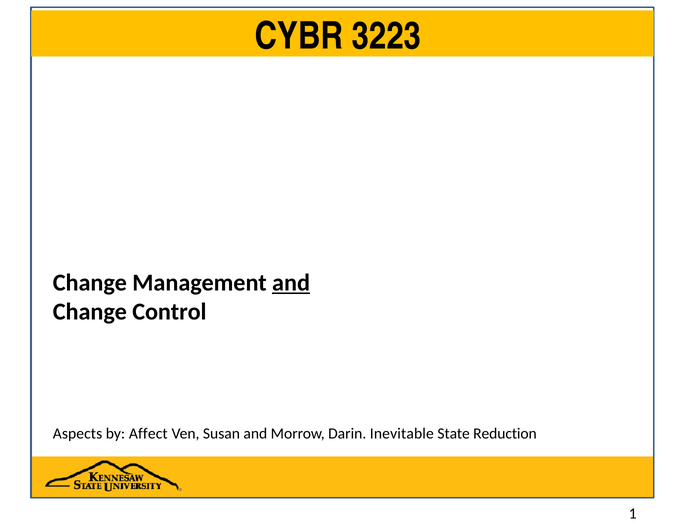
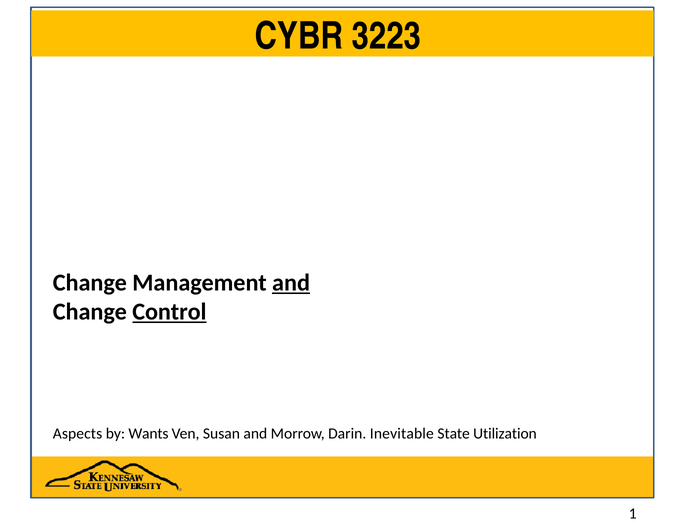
Control underline: none -> present (169, 312)
Affect: Affect -> Wants (148, 434)
Reduction: Reduction -> Utilization (505, 434)
